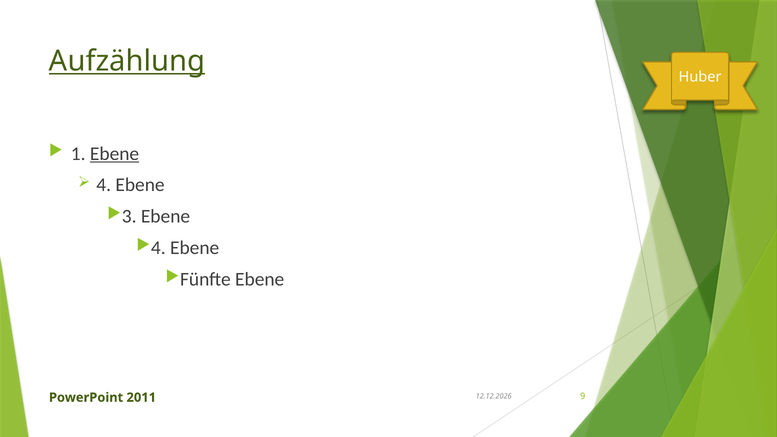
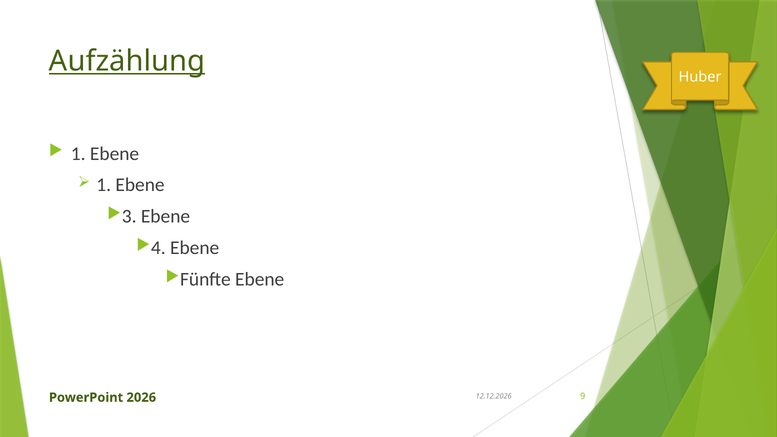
Ebene underline: present -> none (115, 154)
4: 4 -> 1 (104, 185)
2011: 2011 -> 2026 (141, 398)
